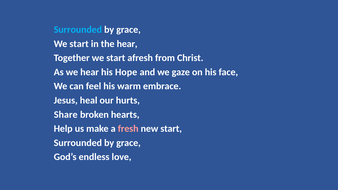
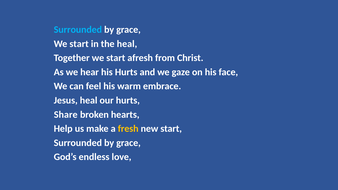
the hear: hear -> heal (127, 44)
his Hope: Hope -> Hurts (126, 72)
fresh colour: pink -> yellow (128, 129)
